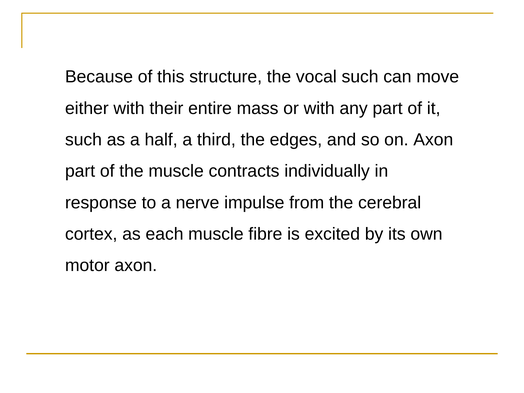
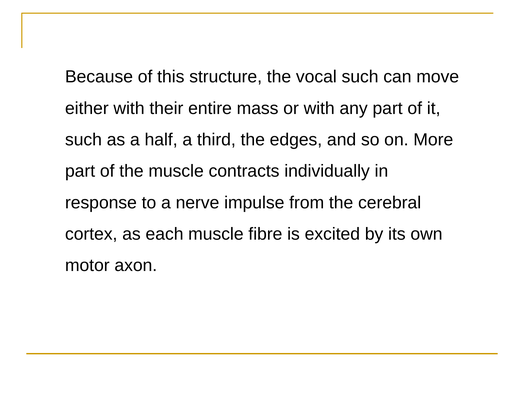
on Axon: Axon -> More (433, 140)
